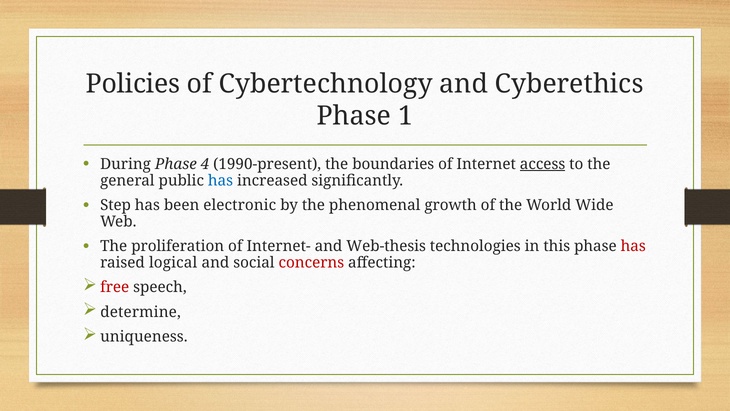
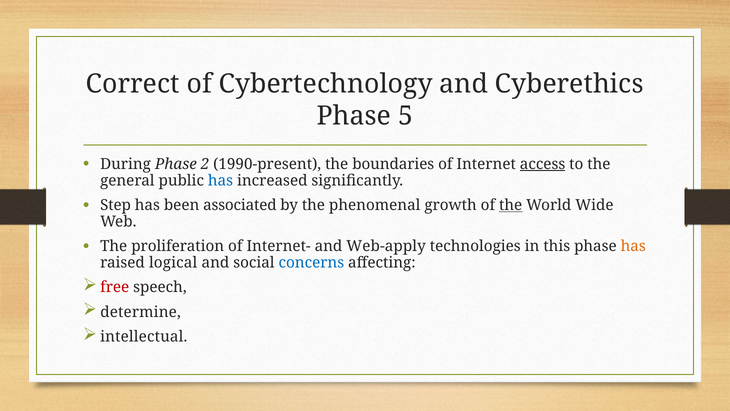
Policies: Policies -> Correct (133, 84)
1: 1 -> 5 (406, 116)
4: 4 -> 2 (205, 164)
electronic: electronic -> associated (240, 205)
the underline: none -> present (511, 205)
Web-thesis: Web-thesis -> Web-apply (386, 246)
has colour: red -> orange (633, 246)
concerns colour: red -> blue (311, 263)
uniqueness: uniqueness -> intellectual (144, 336)
